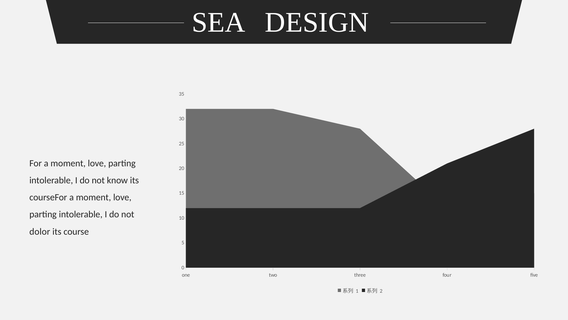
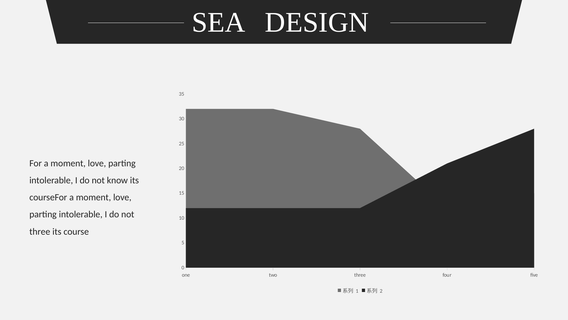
dolor: dolor -> three (40, 231)
